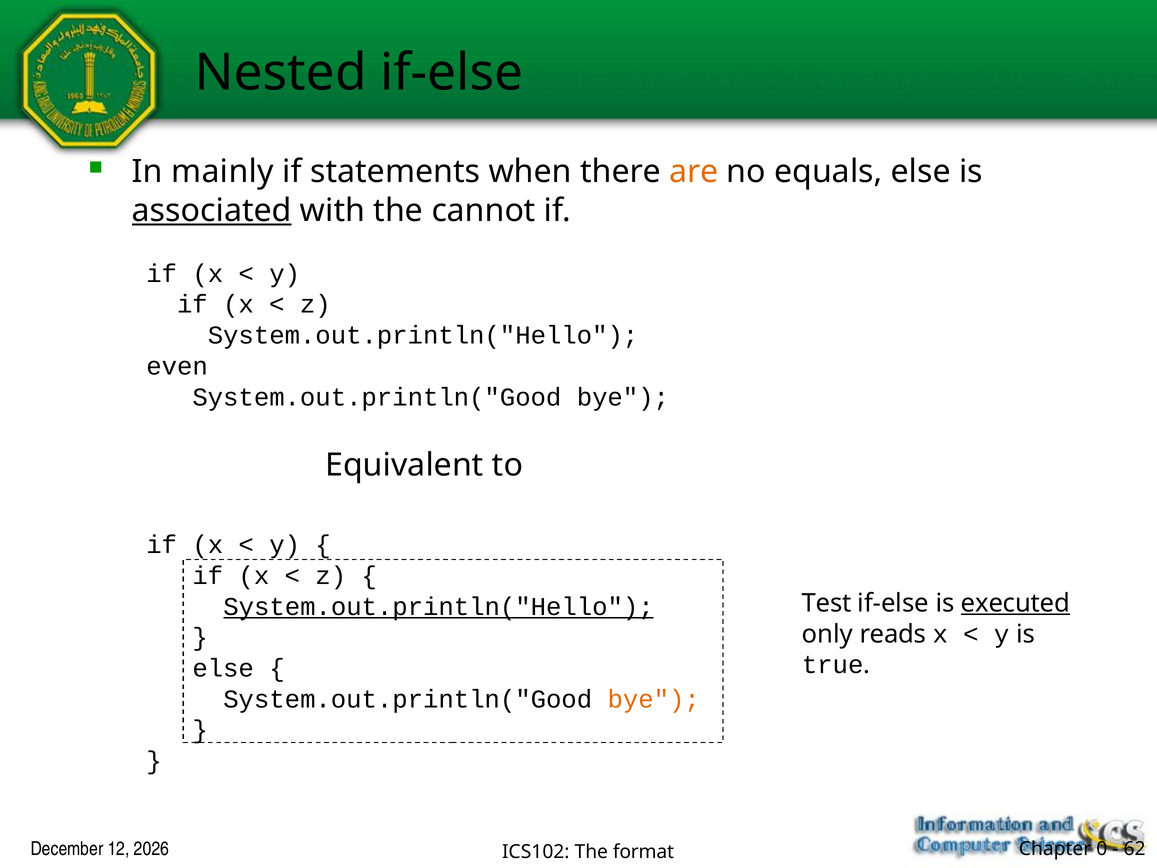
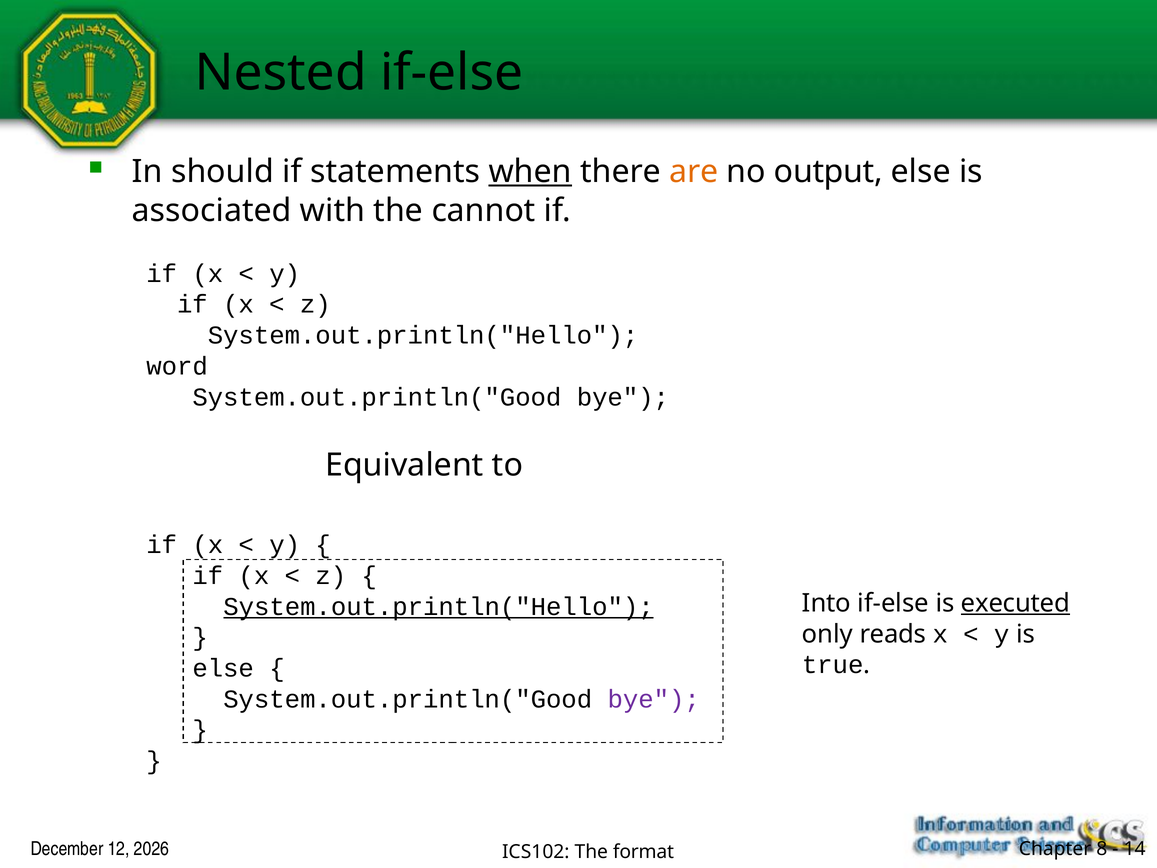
mainly: mainly -> should (223, 172)
when underline: none -> present (530, 172)
equals: equals -> output (828, 172)
associated underline: present -> none (212, 210)
even: even -> word (177, 366)
Test: Test -> Into (826, 603)
bye colour: orange -> purple (654, 699)
0: 0 -> 8 (1102, 849)
62: 62 -> 14 (1135, 849)
